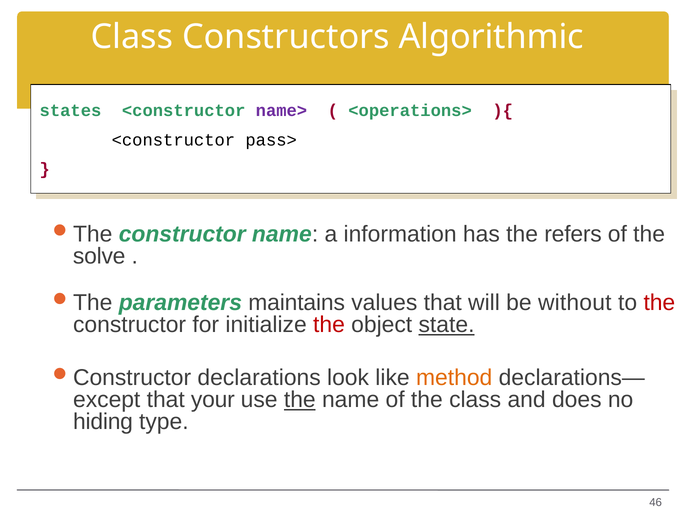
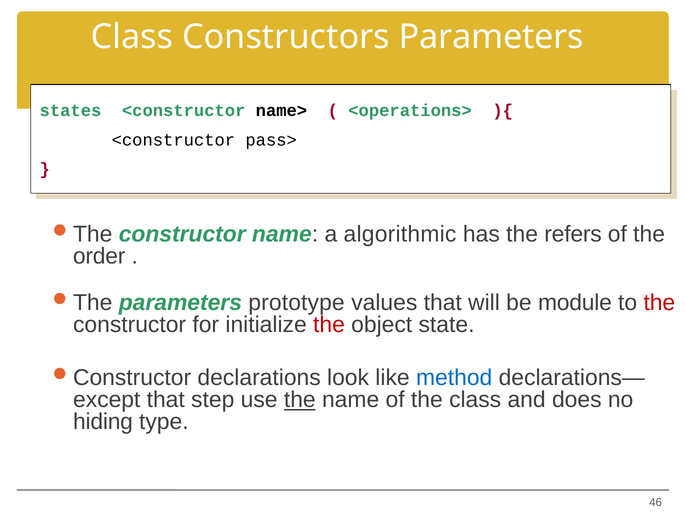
Constructors Algorithmic: Algorithmic -> Parameters (491, 37)
name> colour: purple -> black (281, 111)
information: information -> algorithmic (400, 234)
solve: solve -> order (99, 256)
maintains: maintains -> prototype (297, 302)
without: without -> module (575, 302)
state underline: present -> none (447, 324)
method colour: orange -> blue (454, 377)
your: your -> step (213, 399)
